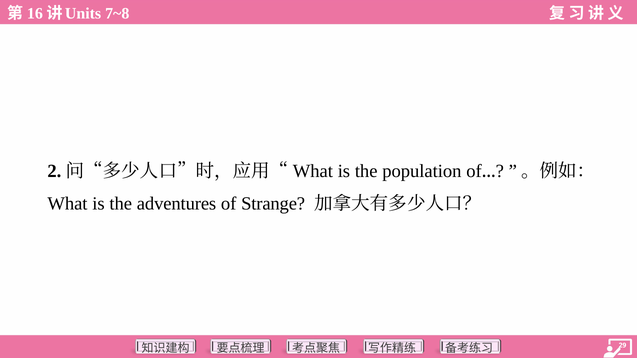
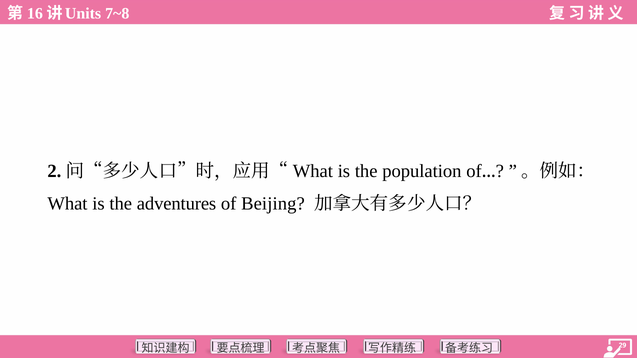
Strange: Strange -> Beijing (273, 204)
